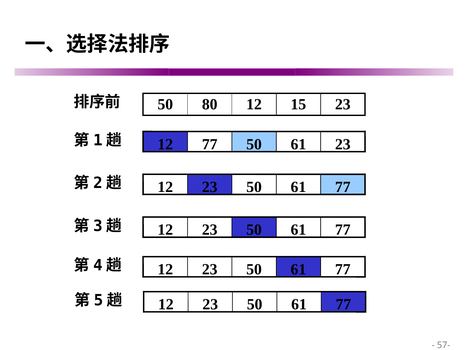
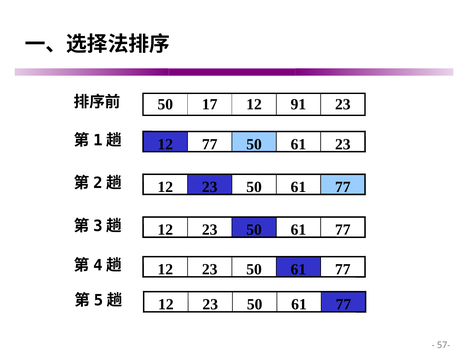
80: 80 -> 17 (210, 104)
15: 15 -> 91 (298, 104)
